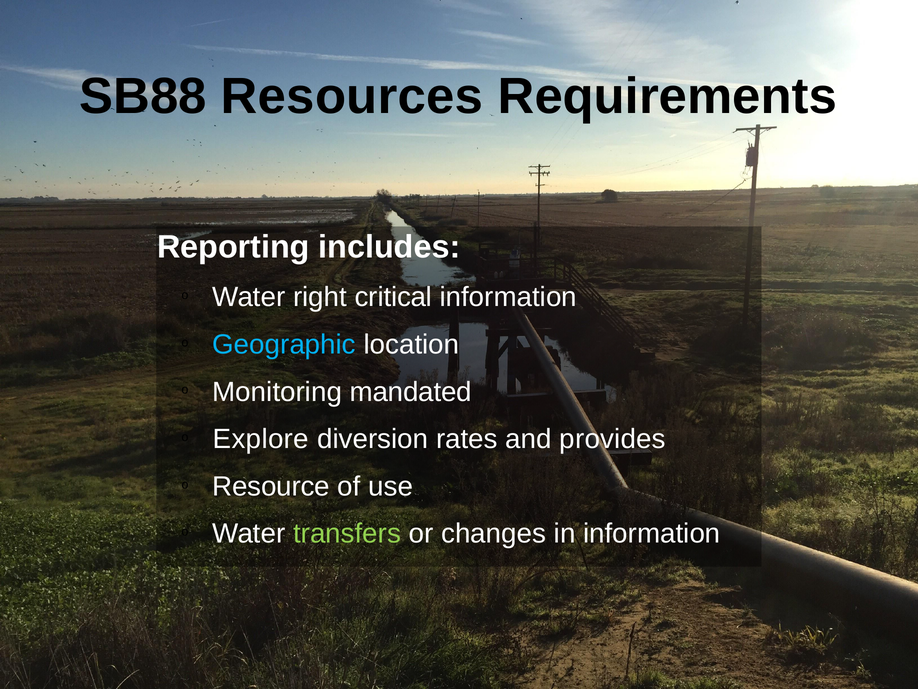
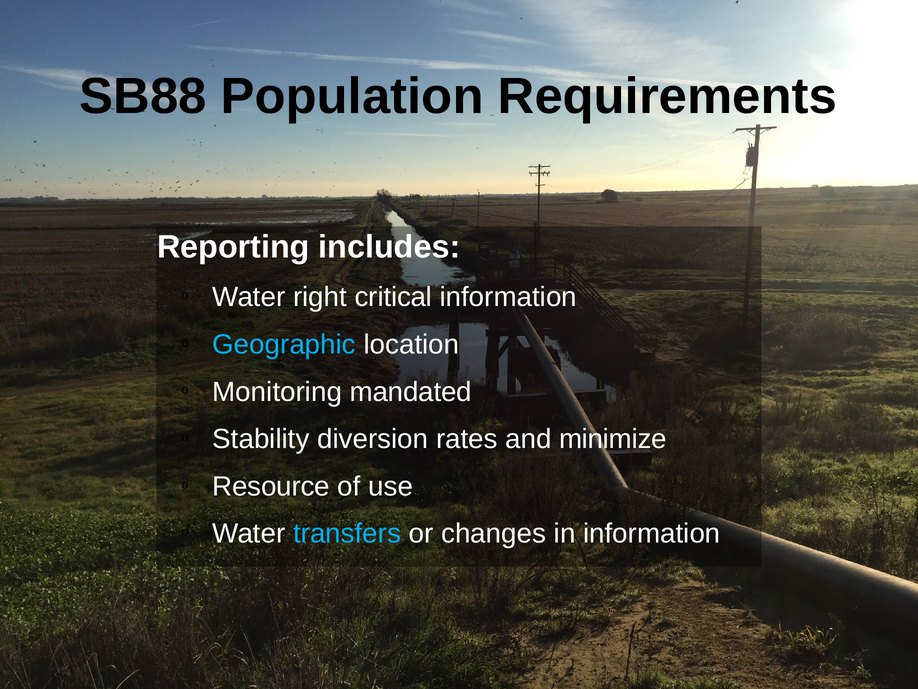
Resources: Resources -> Population (352, 97)
Explore: Explore -> Stability (261, 439)
provides: provides -> minimize (613, 439)
transfers colour: light green -> light blue (347, 534)
